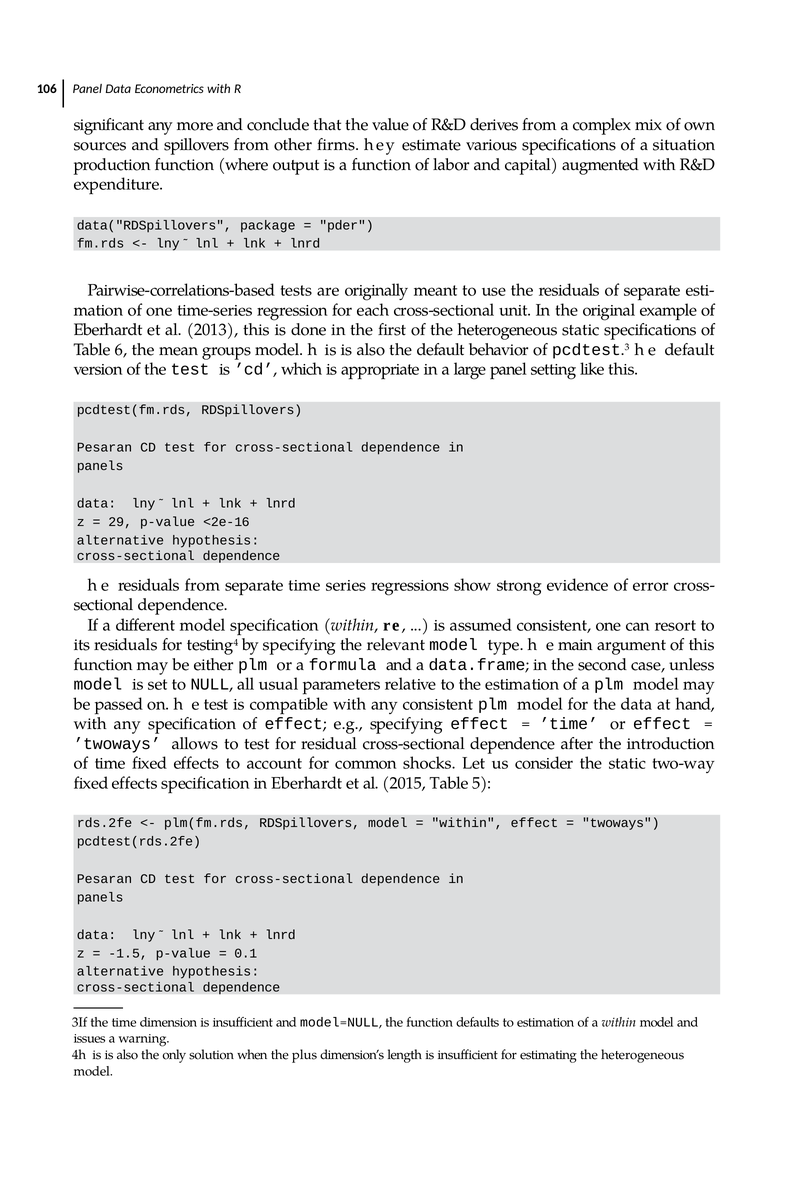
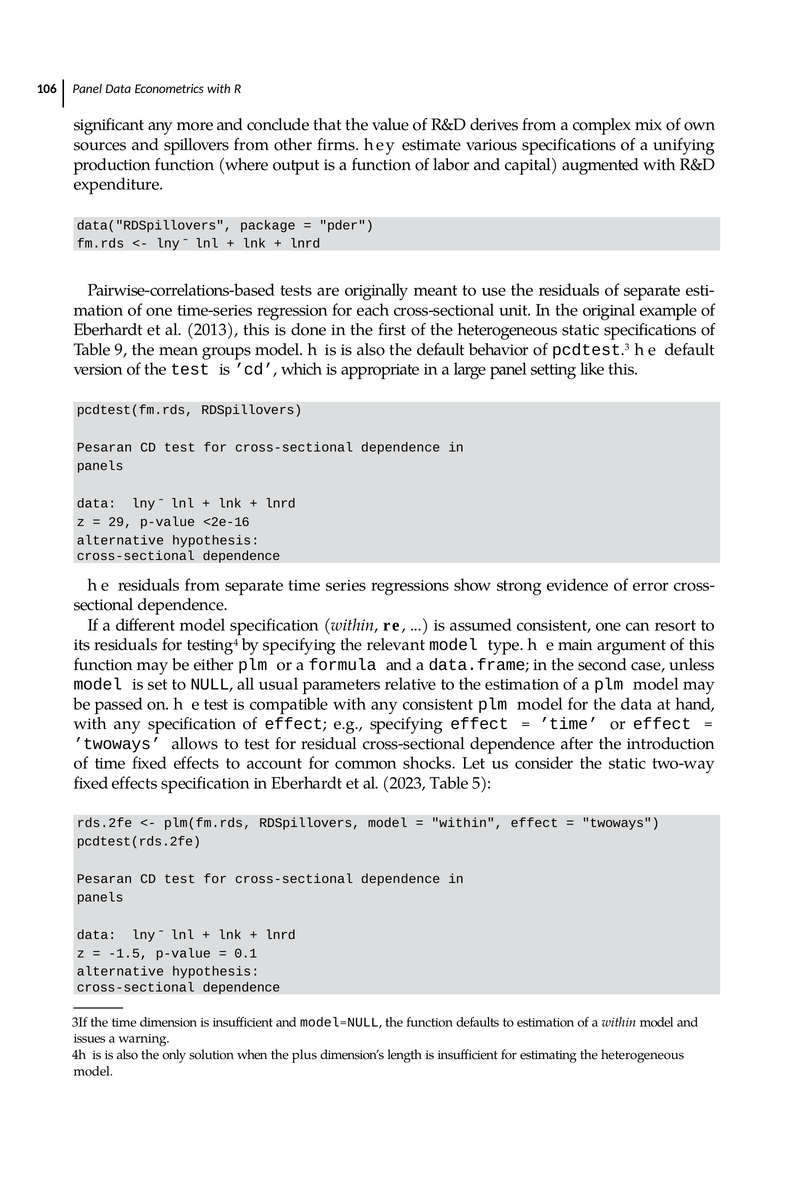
situation: situation -> unifying (684, 145)
6: 6 -> 9 (121, 350)
2015: 2015 -> 2023 (404, 784)
